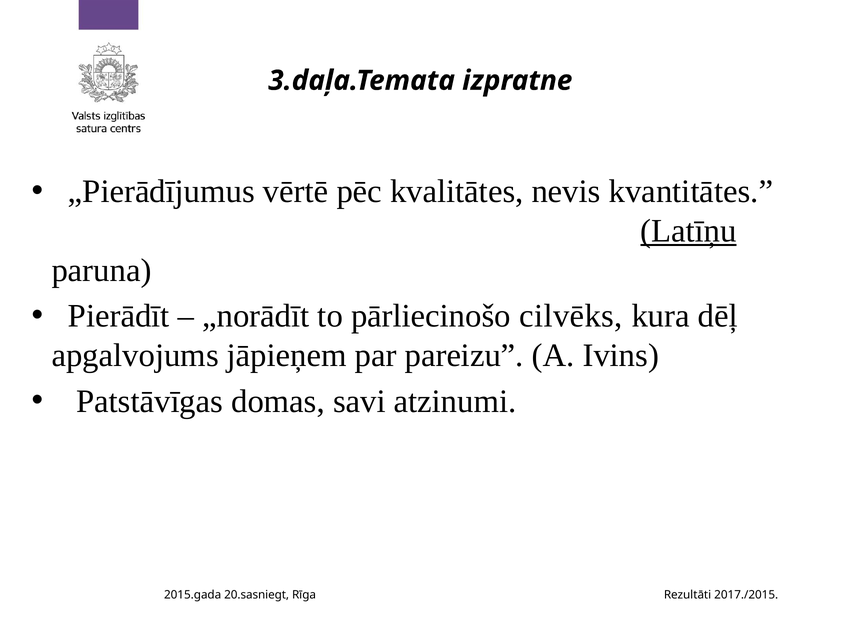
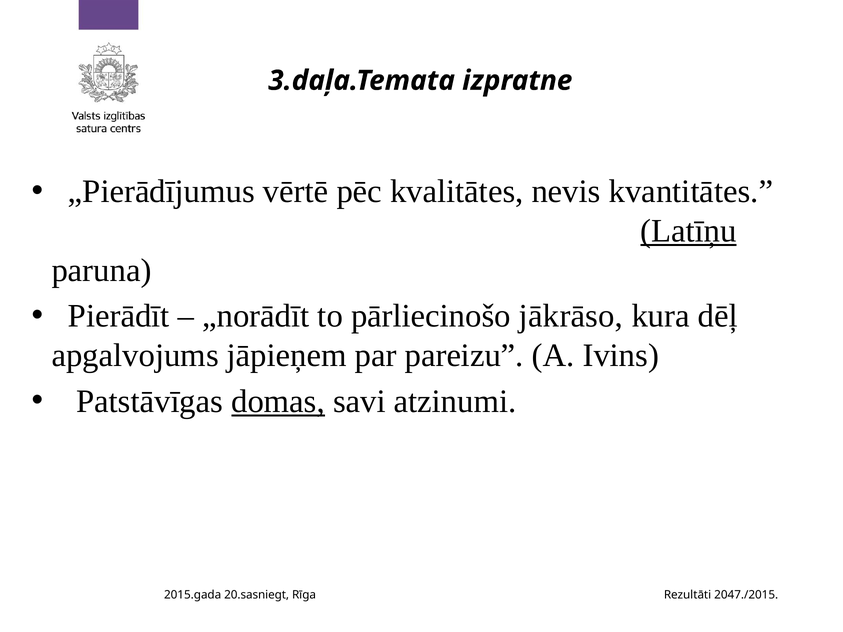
cilvēks: cilvēks -> jākrāso (571, 316)
domas underline: none -> present (278, 402)
2017./2015: 2017./2015 -> 2047./2015 (746, 595)
